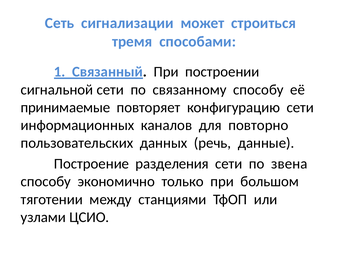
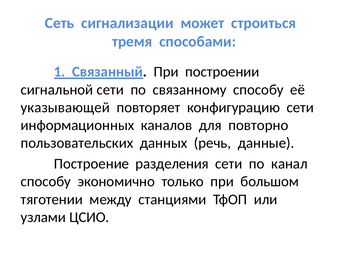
принимаемые: принимаемые -> указывающей (65, 107)
звена: звена -> канал (289, 164)
